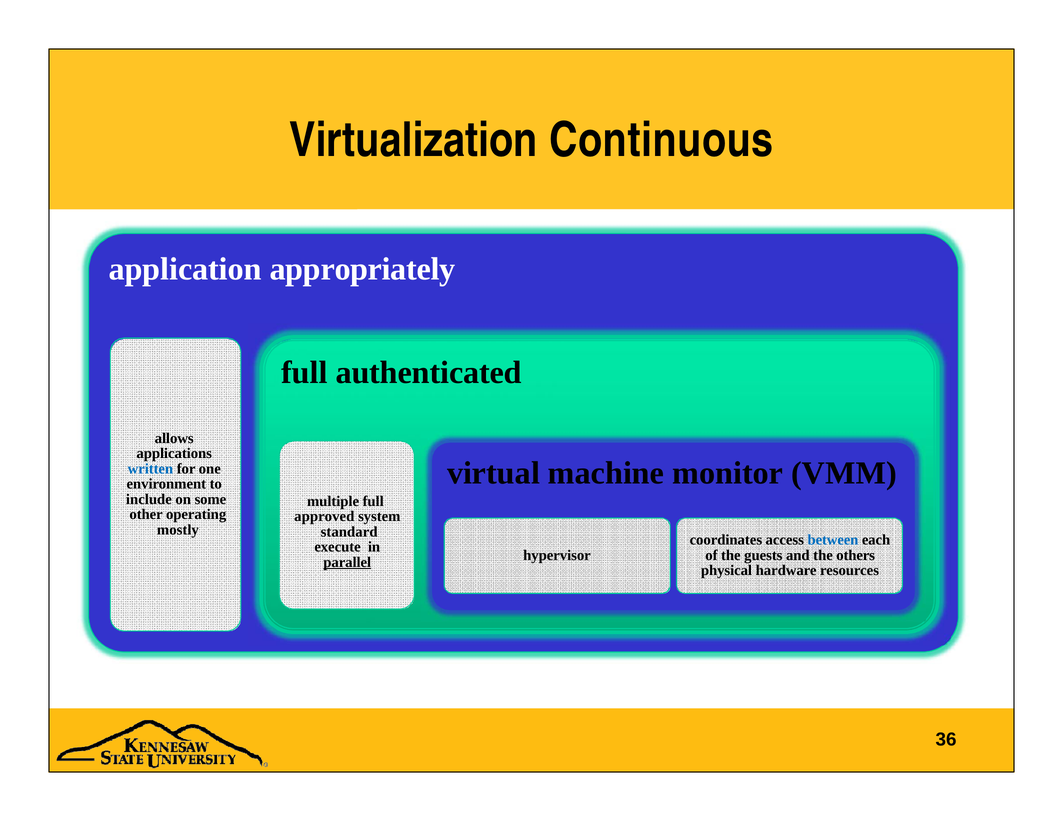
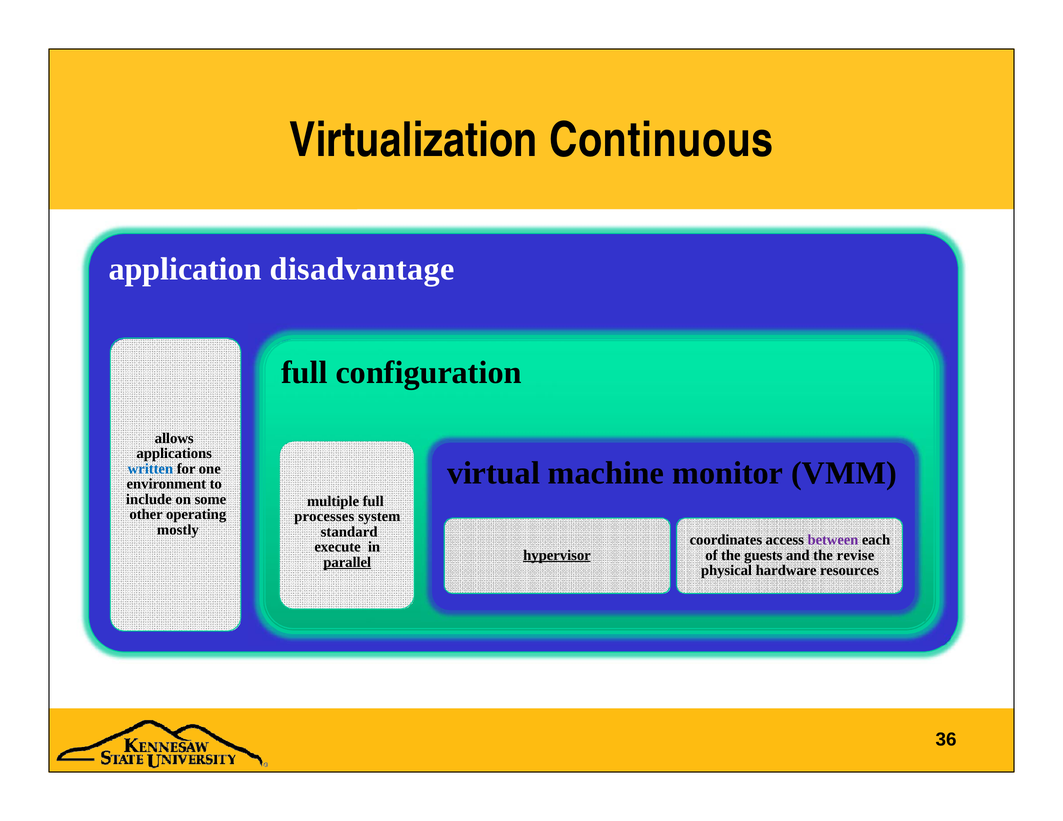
appropriately: appropriately -> disadvantage (362, 269)
authenticated: authenticated -> configuration (429, 373)
approved: approved -> processes (324, 517)
between colour: blue -> purple (833, 540)
others: others -> revise (856, 555)
hypervisor underline: none -> present (557, 555)
